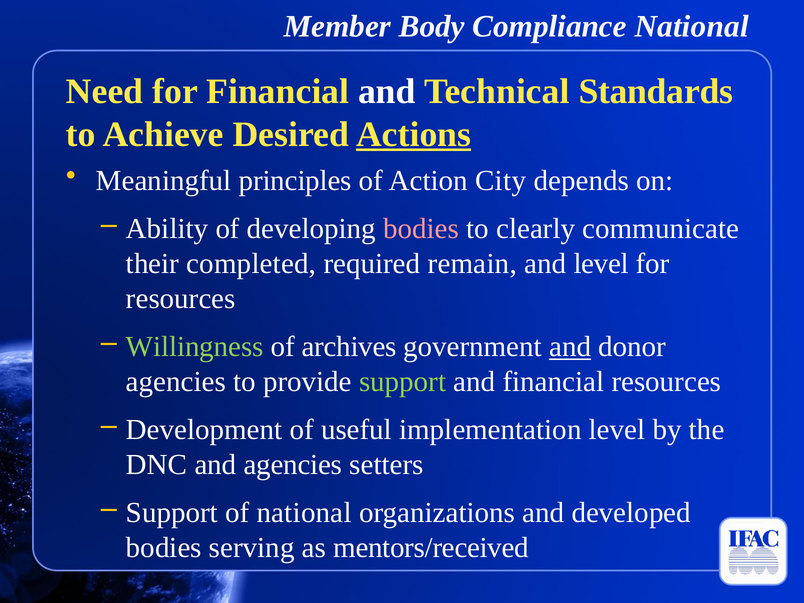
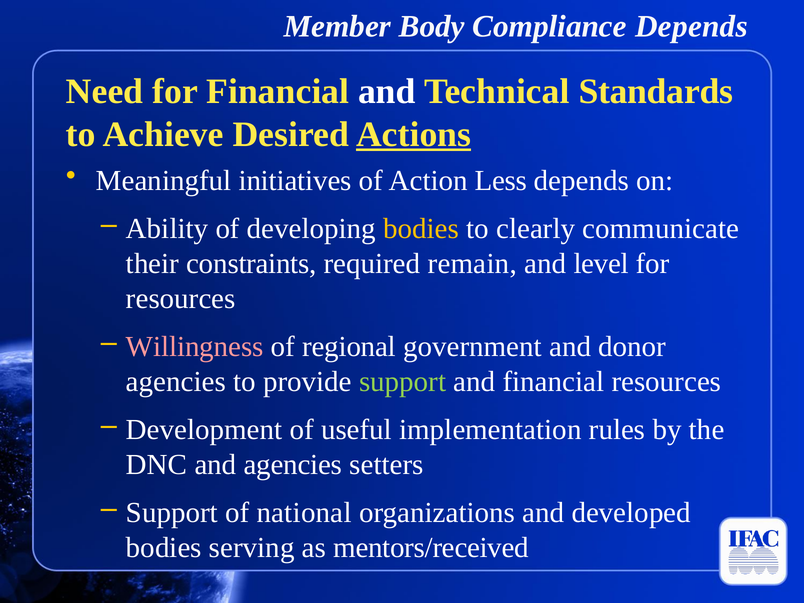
Compliance National: National -> Depends (692, 27)
principles: principles -> initiatives (295, 181)
City: City -> Less (501, 181)
bodies colour: pink -> yellow (421, 229)
completed: completed -> constraints (251, 264)
Willingness colour: light green -> pink (195, 347)
archives: archives -> regional (349, 347)
and underline: present -> none (570, 347)
implementation level: level -> rules (617, 430)
